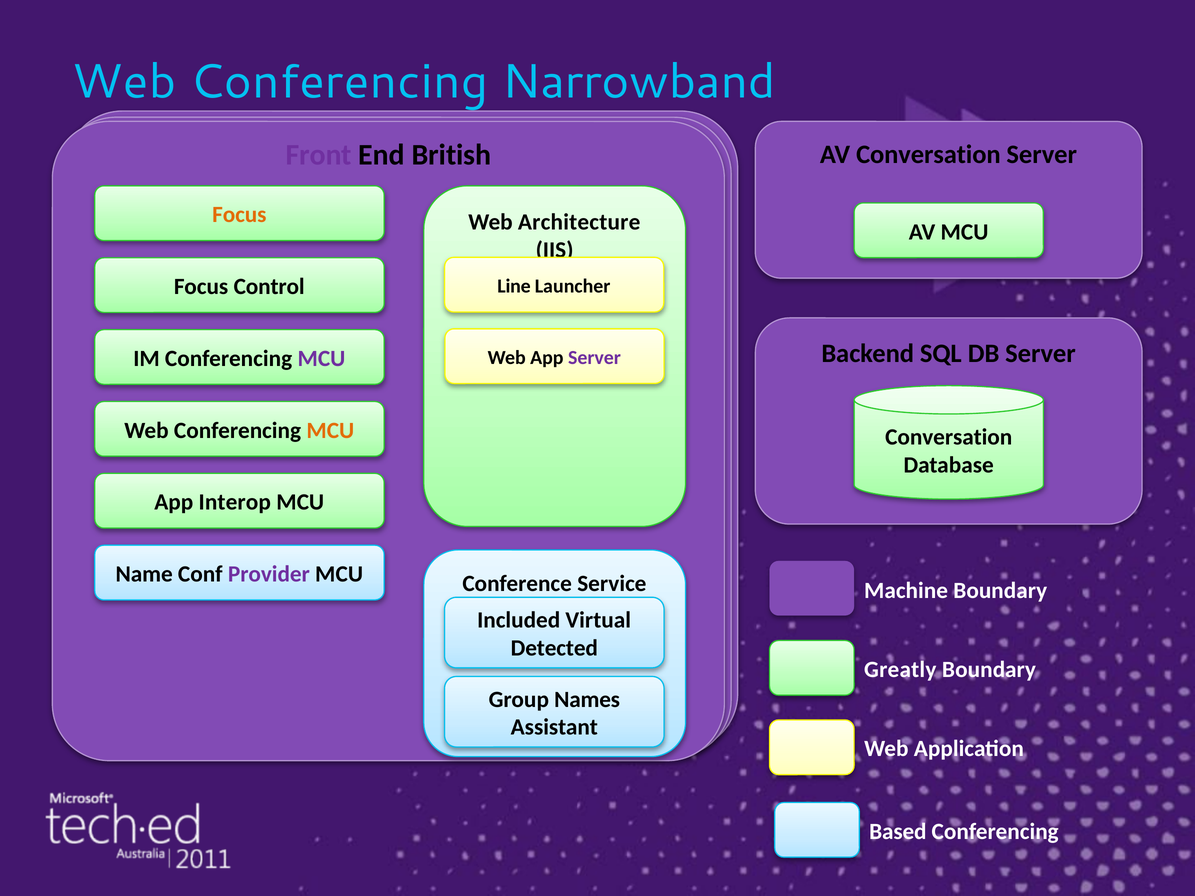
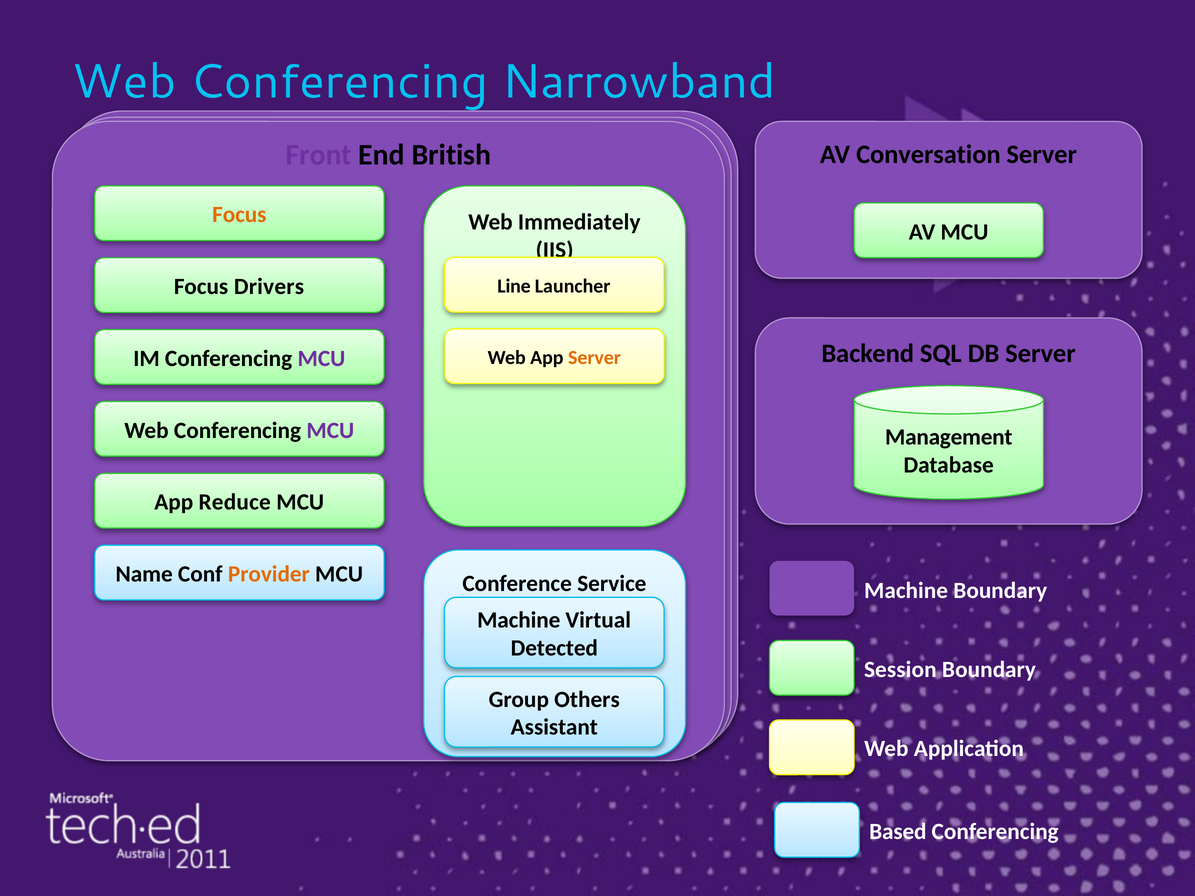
Architecture: Architecture -> Immediately (579, 222)
Control: Control -> Drivers (269, 287)
Server colour: purple -> orange (594, 358)
MCU colour: orange -> purple (330, 431)
Conversation: Conversation -> Management (949, 437)
Interop: Interop -> Reduce (235, 502)
Provider colour: purple -> orange (269, 574)
Included: Included -> Machine (519, 620)
Greatly: Greatly -> Session (900, 670)
Names: Names -> Others (587, 700)
